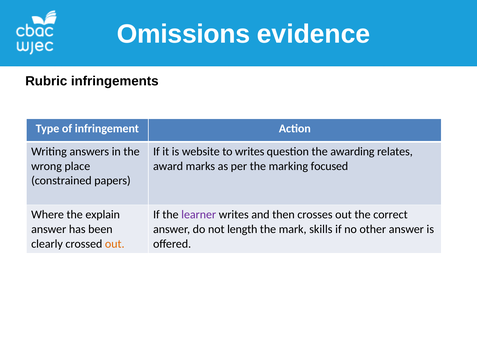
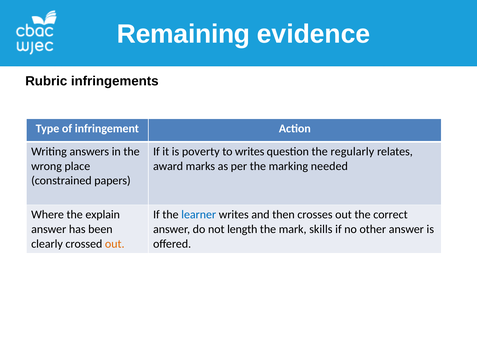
Omissions: Omissions -> Remaining (184, 34)
website: website -> poverty (201, 151)
awarding: awarding -> regularly (352, 151)
focused: focused -> needed (329, 166)
learner colour: purple -> blue (199, 214)
